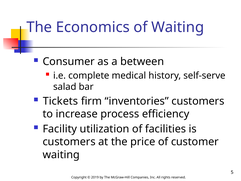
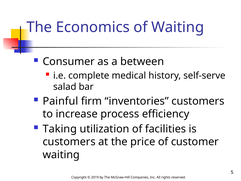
Tickets: Tickets -> Painful (60, 101)
Facility: Facility -> Taking (60, 129)
